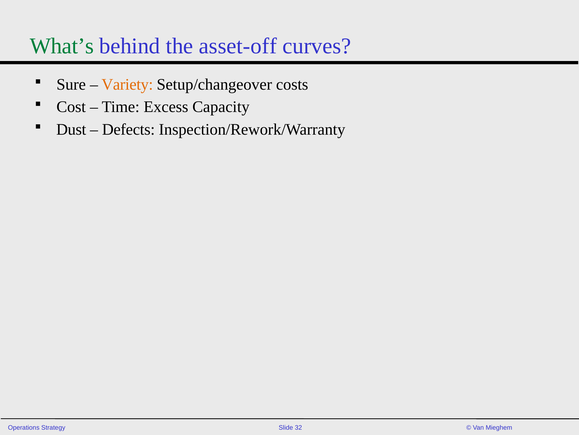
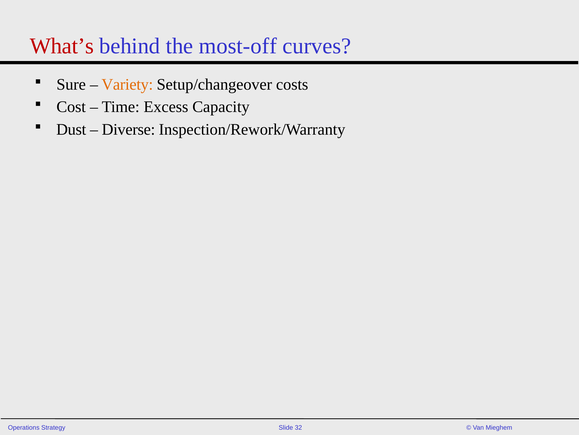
What’s colour: green -> red (62, 46)
asset-off: asset-off -> most-off (238, 46)
Defects: Defects -> Diverse (128, 129)
